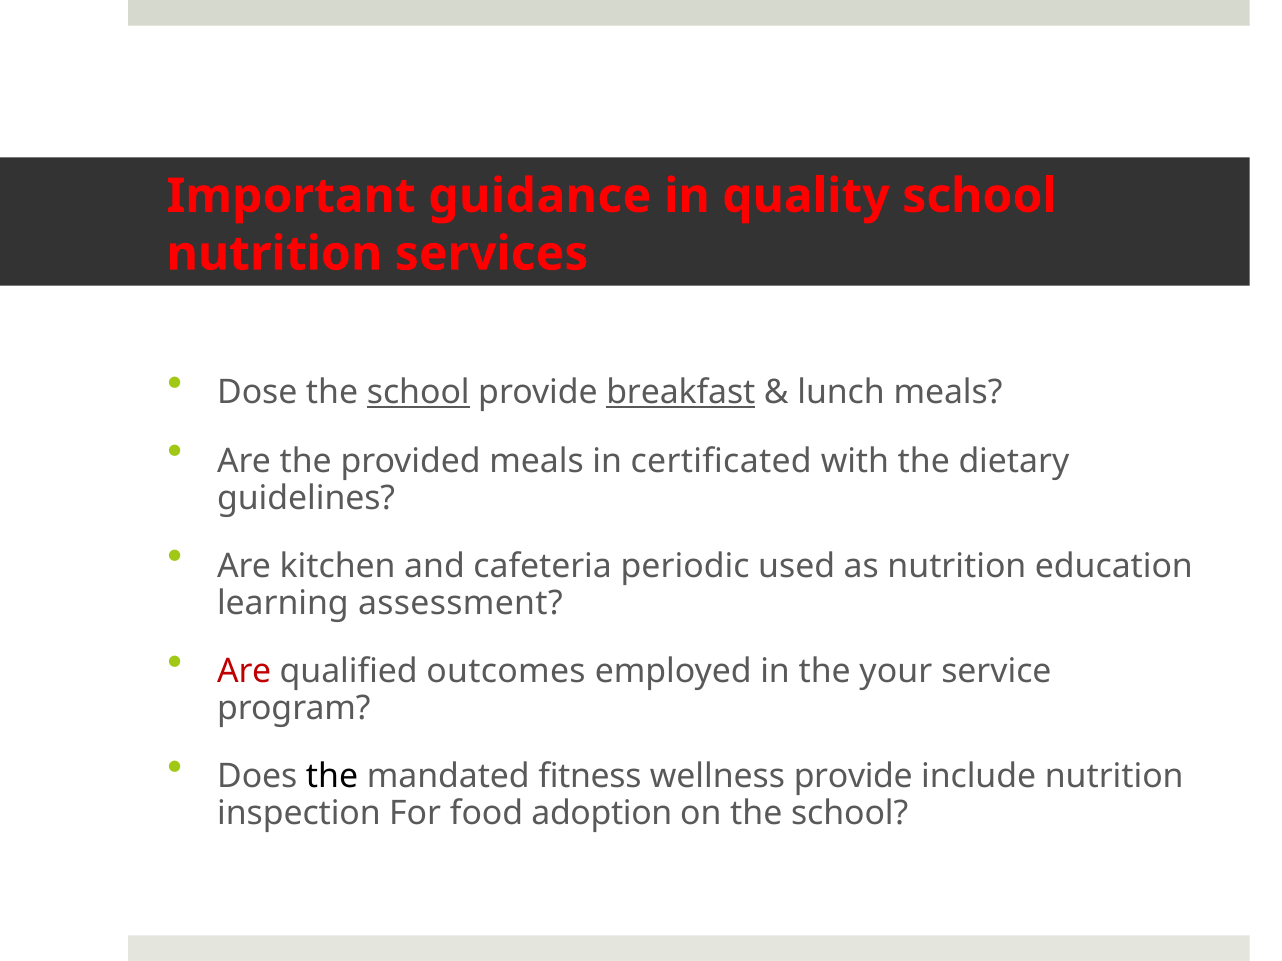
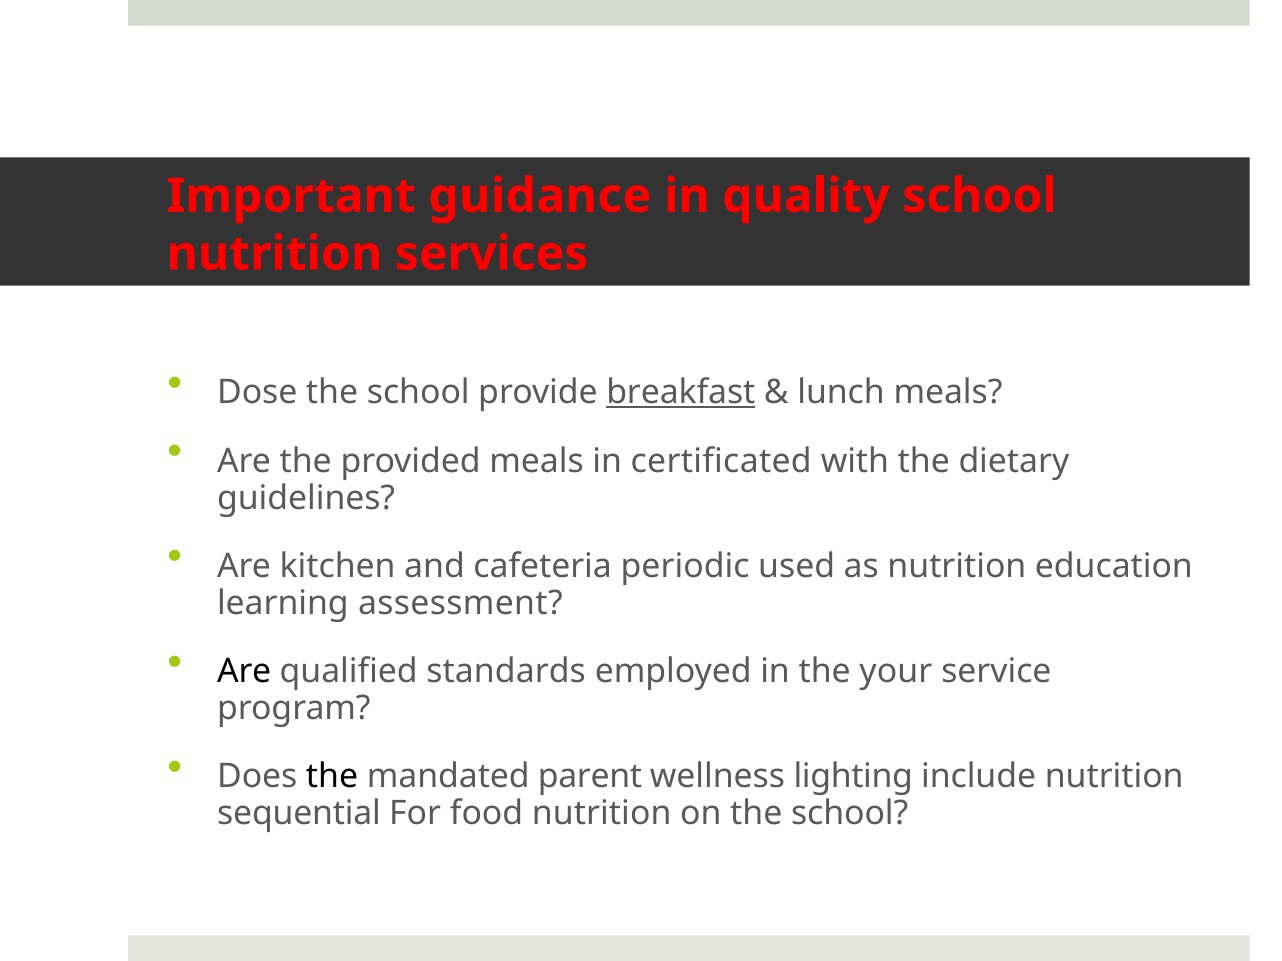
school underline: present -> none (418, 393)
Are colour: red -> black (244, 672)
outcomes: outcomes -> standards (506, 672)
fitness: fitness -> parent (590, 777)
wellness provide: provide -> lighting (853, 777)
inspection: inspection -> sequential (299, 814)
food adoption: adoption -> nutrition (602, 814)
